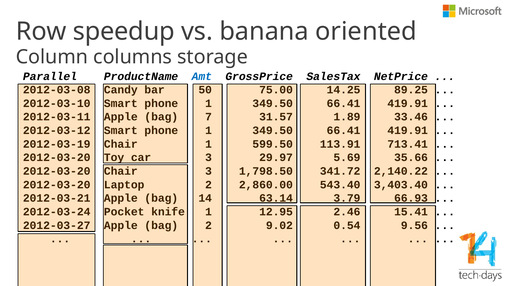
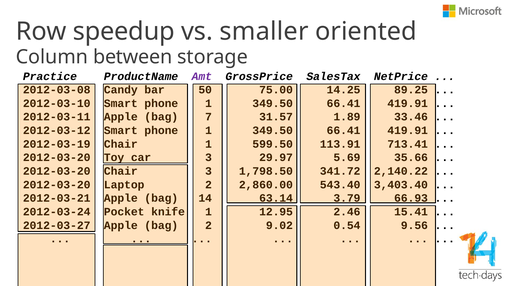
banana: banana -> smaller (264, 32)
columns: columns -> between (133, 57)
Parallel: Parallel -> Practice (50, 76)
Amt colour: blue -> purple (202, 76)
